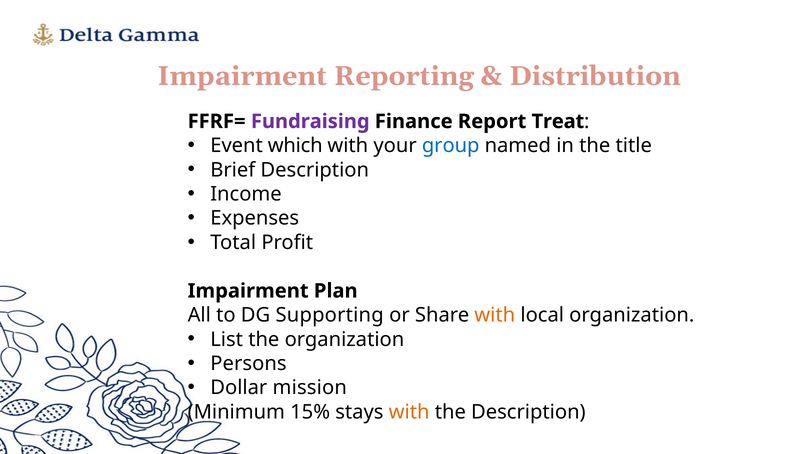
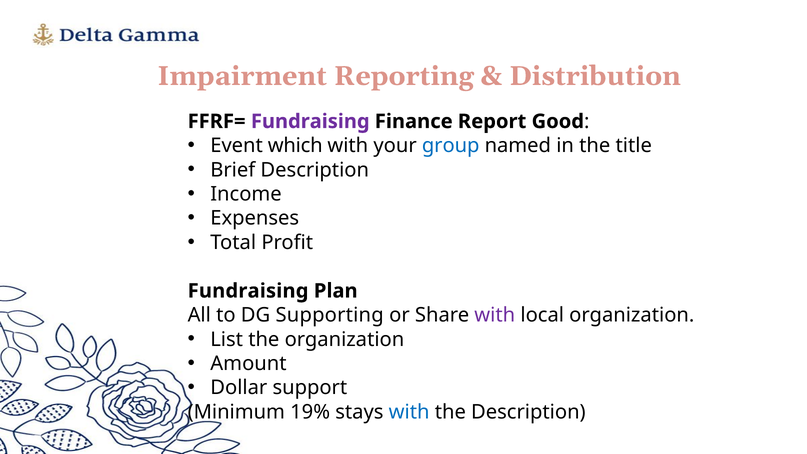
Treat: Treat -> Good (558, 121)
Impairment: Impairment -> Fundraising (248, 291)
with colour: orange -> purple (495, 315)
Persons: Persons -> Amount (248, 364)
mission: mission -> support (310, 388)
15%: 15% -> 19% (310, 412)
with colour: orange -> blue (409, 412)
